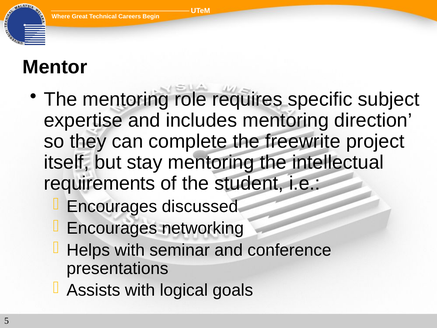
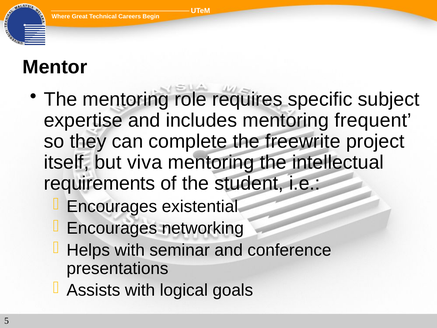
direction: direction -> frequent (373, 120)
stay: stay -> viva (145, 162)
discussed: discussed -> existential (200, 206)
